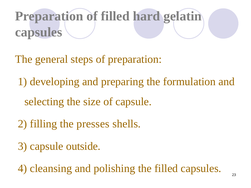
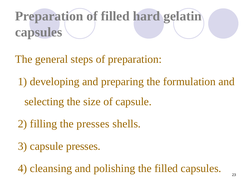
capsule outside: outside -> presses (83, 146)
